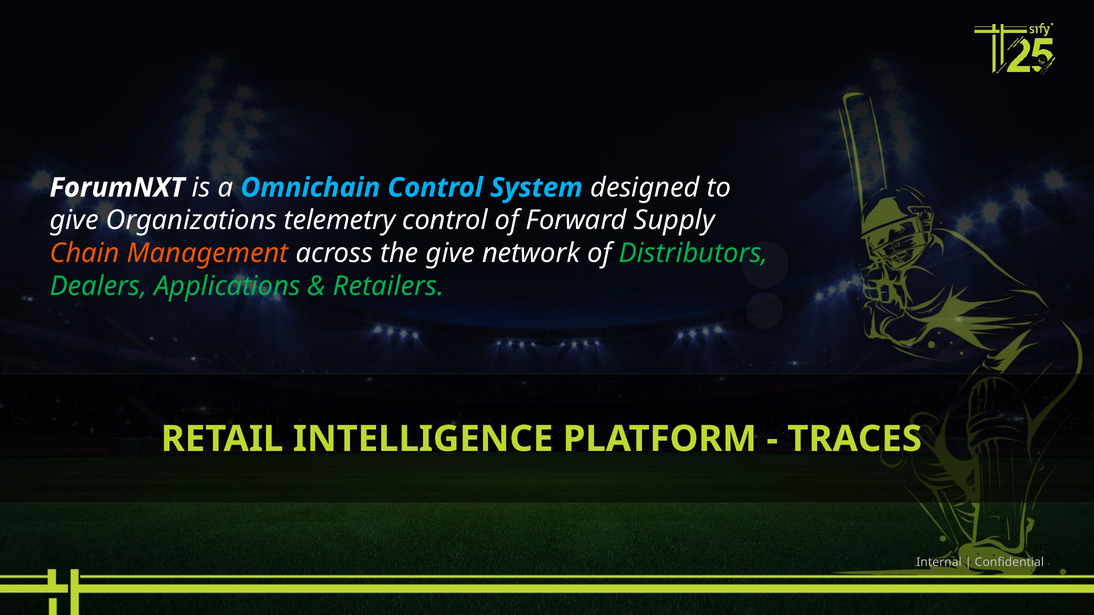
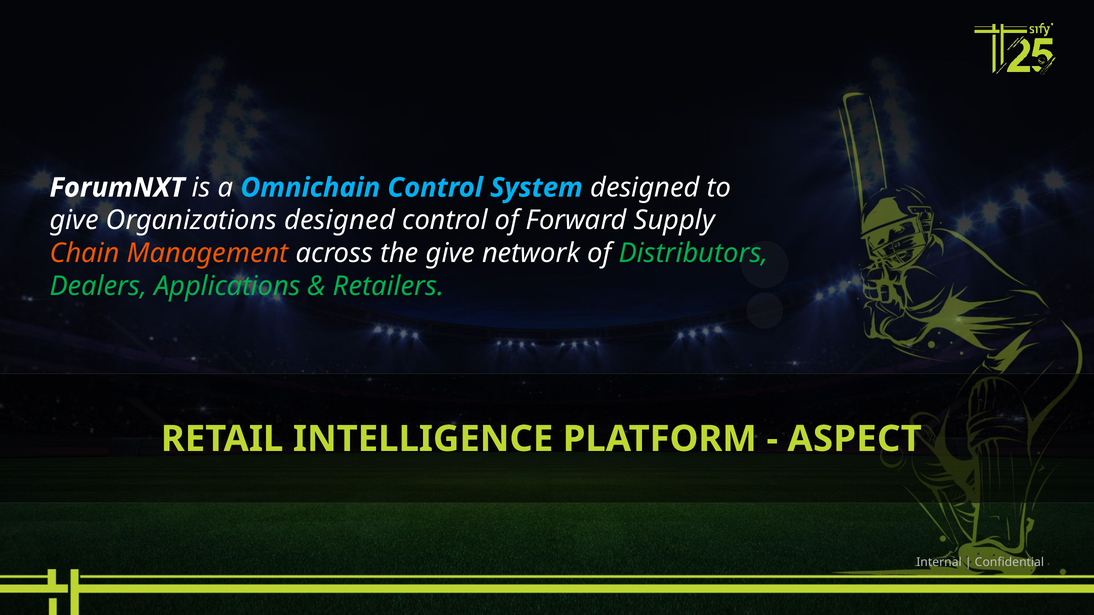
Organizations telemetry: telemetry -> designed (340, 221)
TRACES: TRACES -> ASPECT (855, 439)
